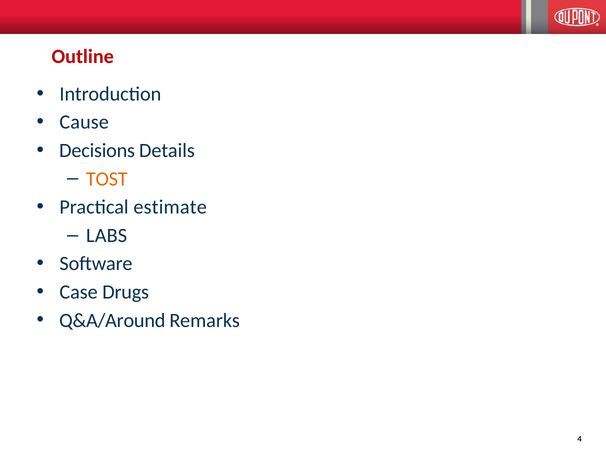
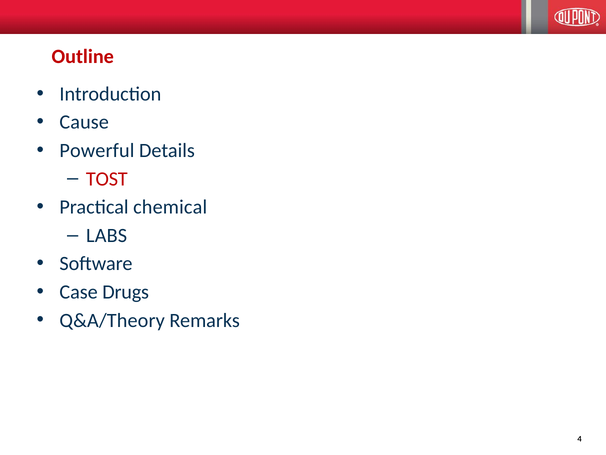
Decisions: Decisions -> Powerful (97, 150)
TOST colour: orange -> red (107, 179)
estimate: estimate -> chemical (170, 207)
Q&A/Around: Q&A/Around -> Q&A/Theory (112, 320)
